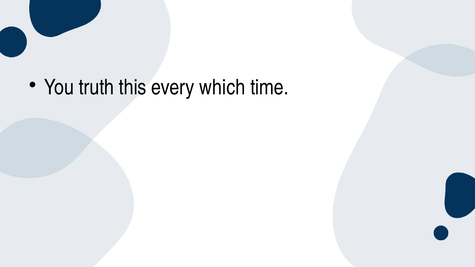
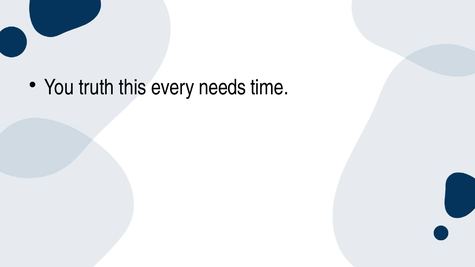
which: which -> needs (222, 87)
